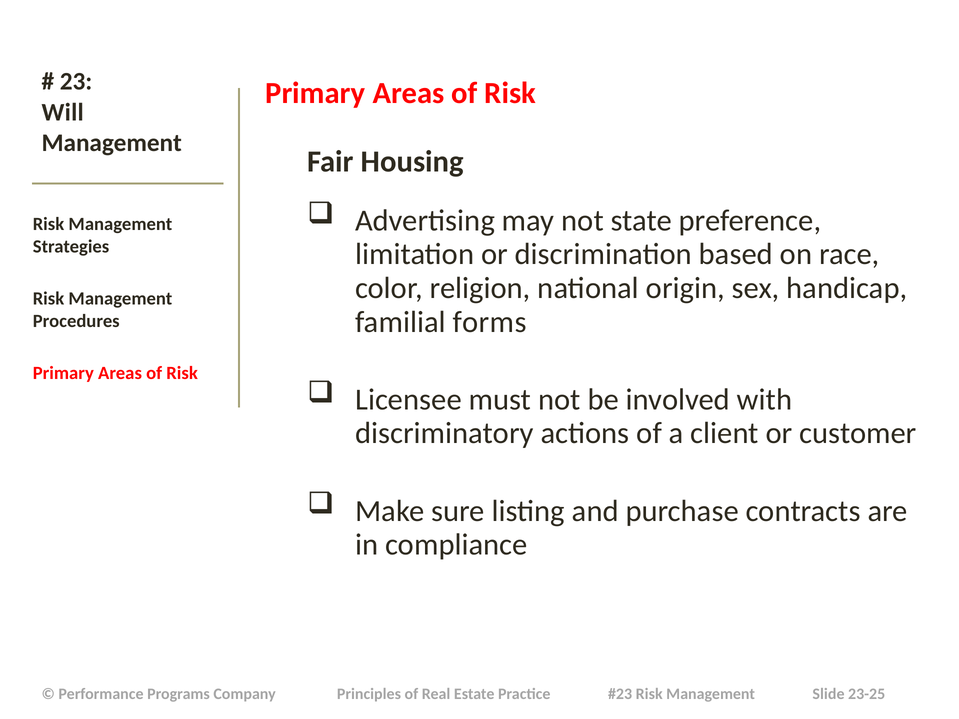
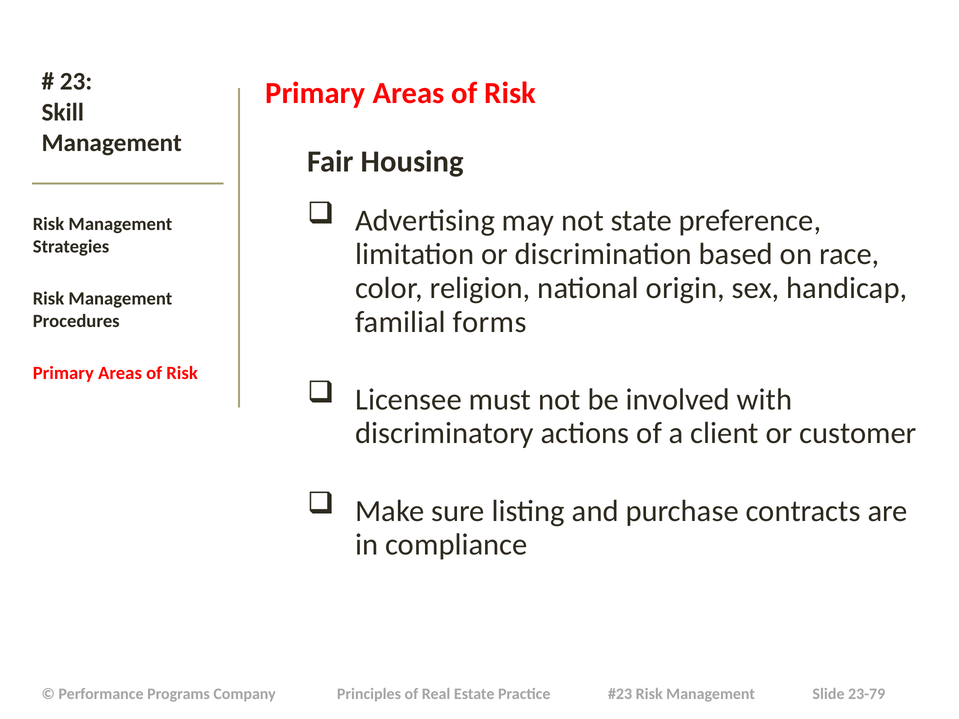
Will: Will -> Skill (63, 112)
23-25: 23-25 -> 23-79 (867, 694)
